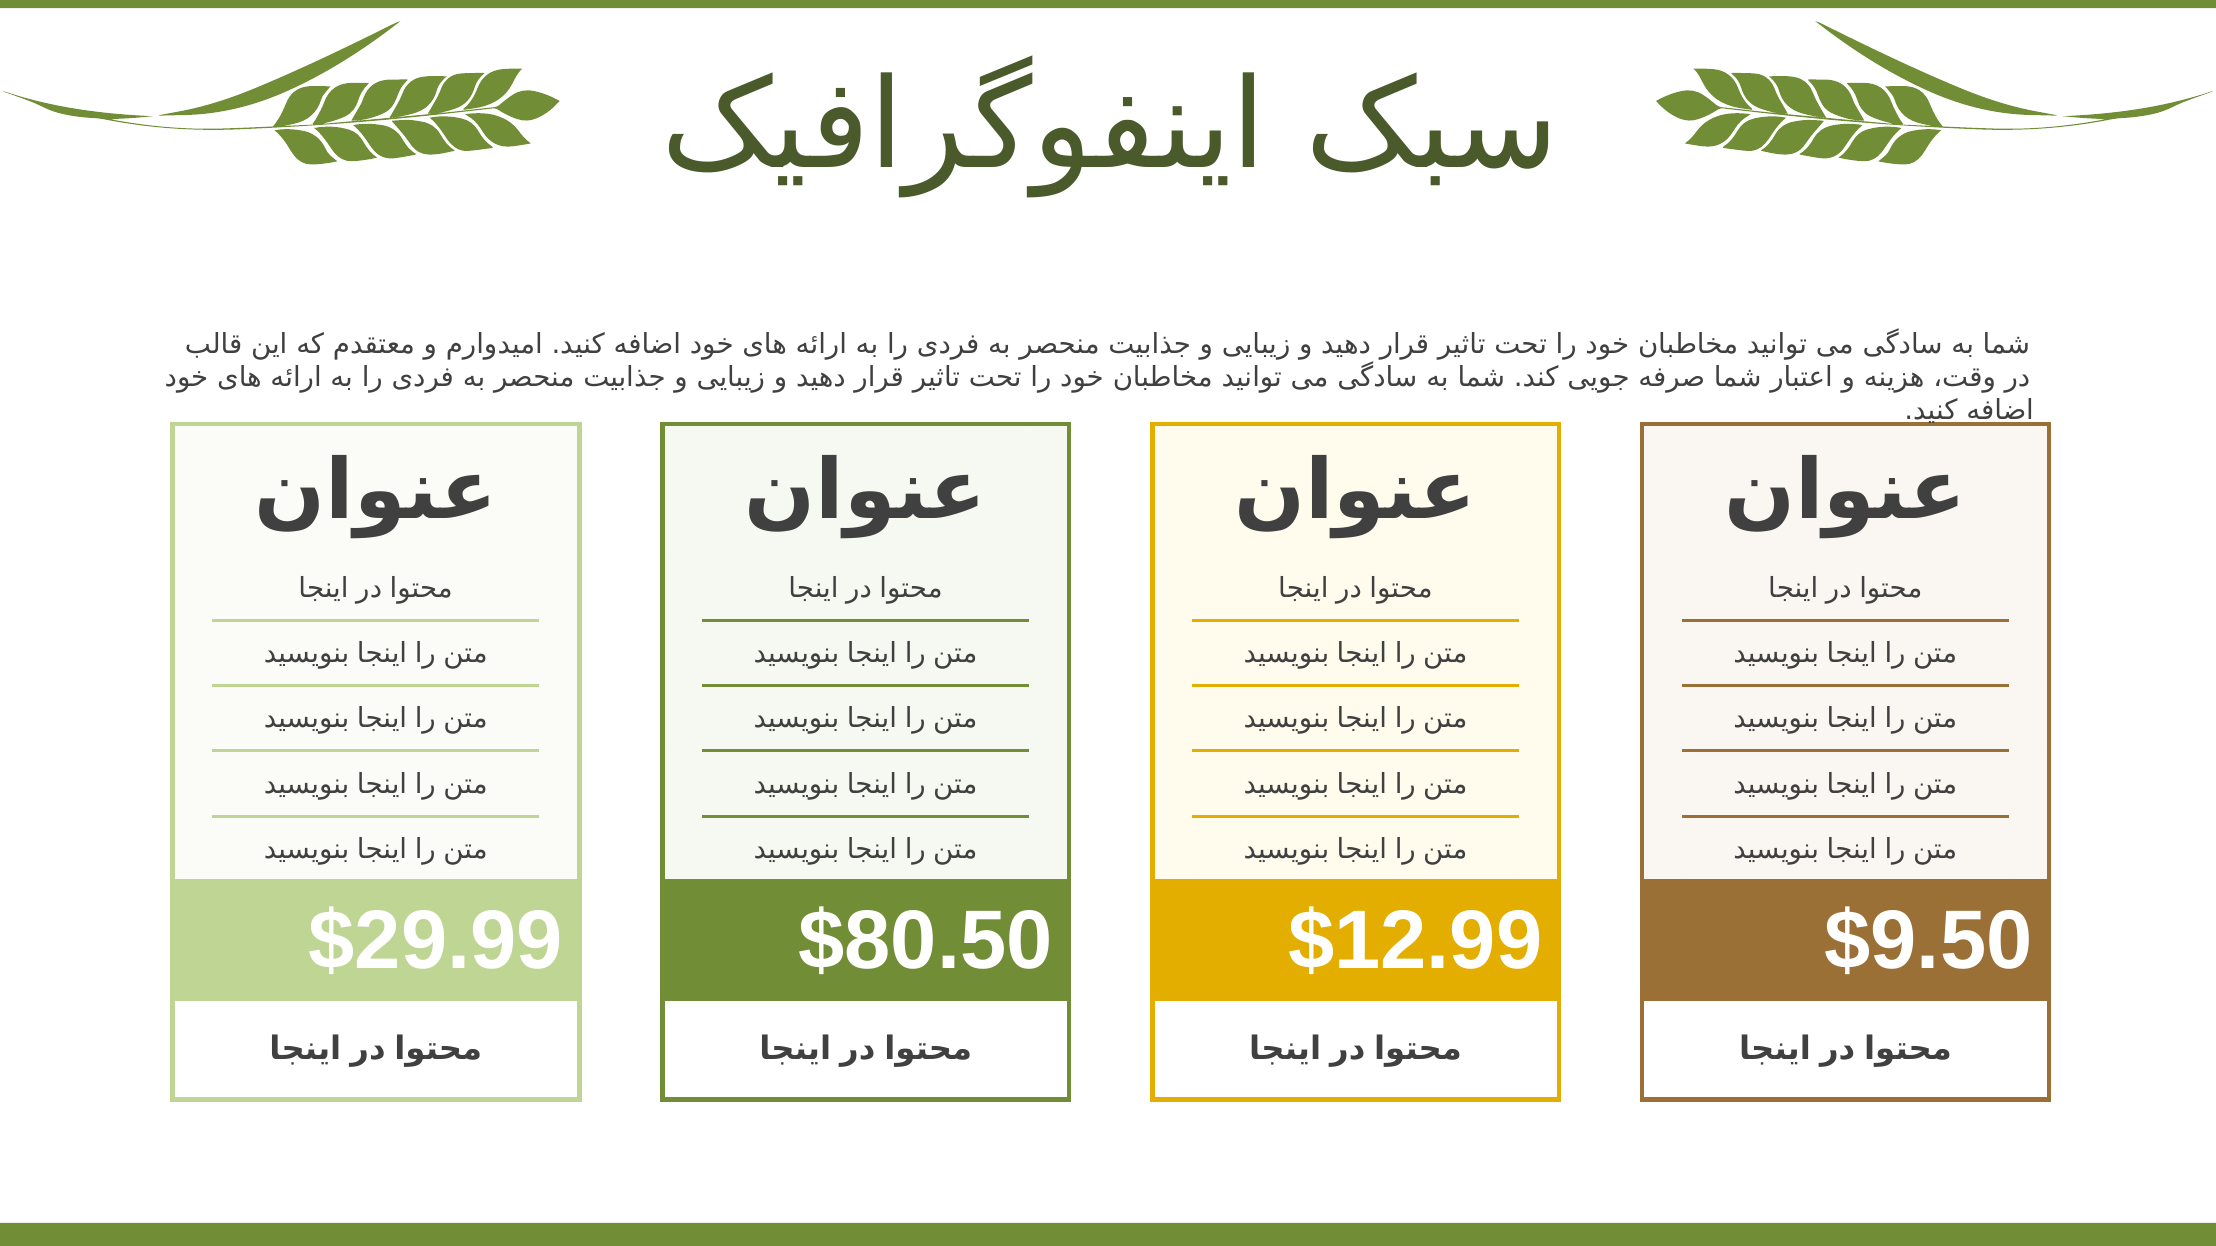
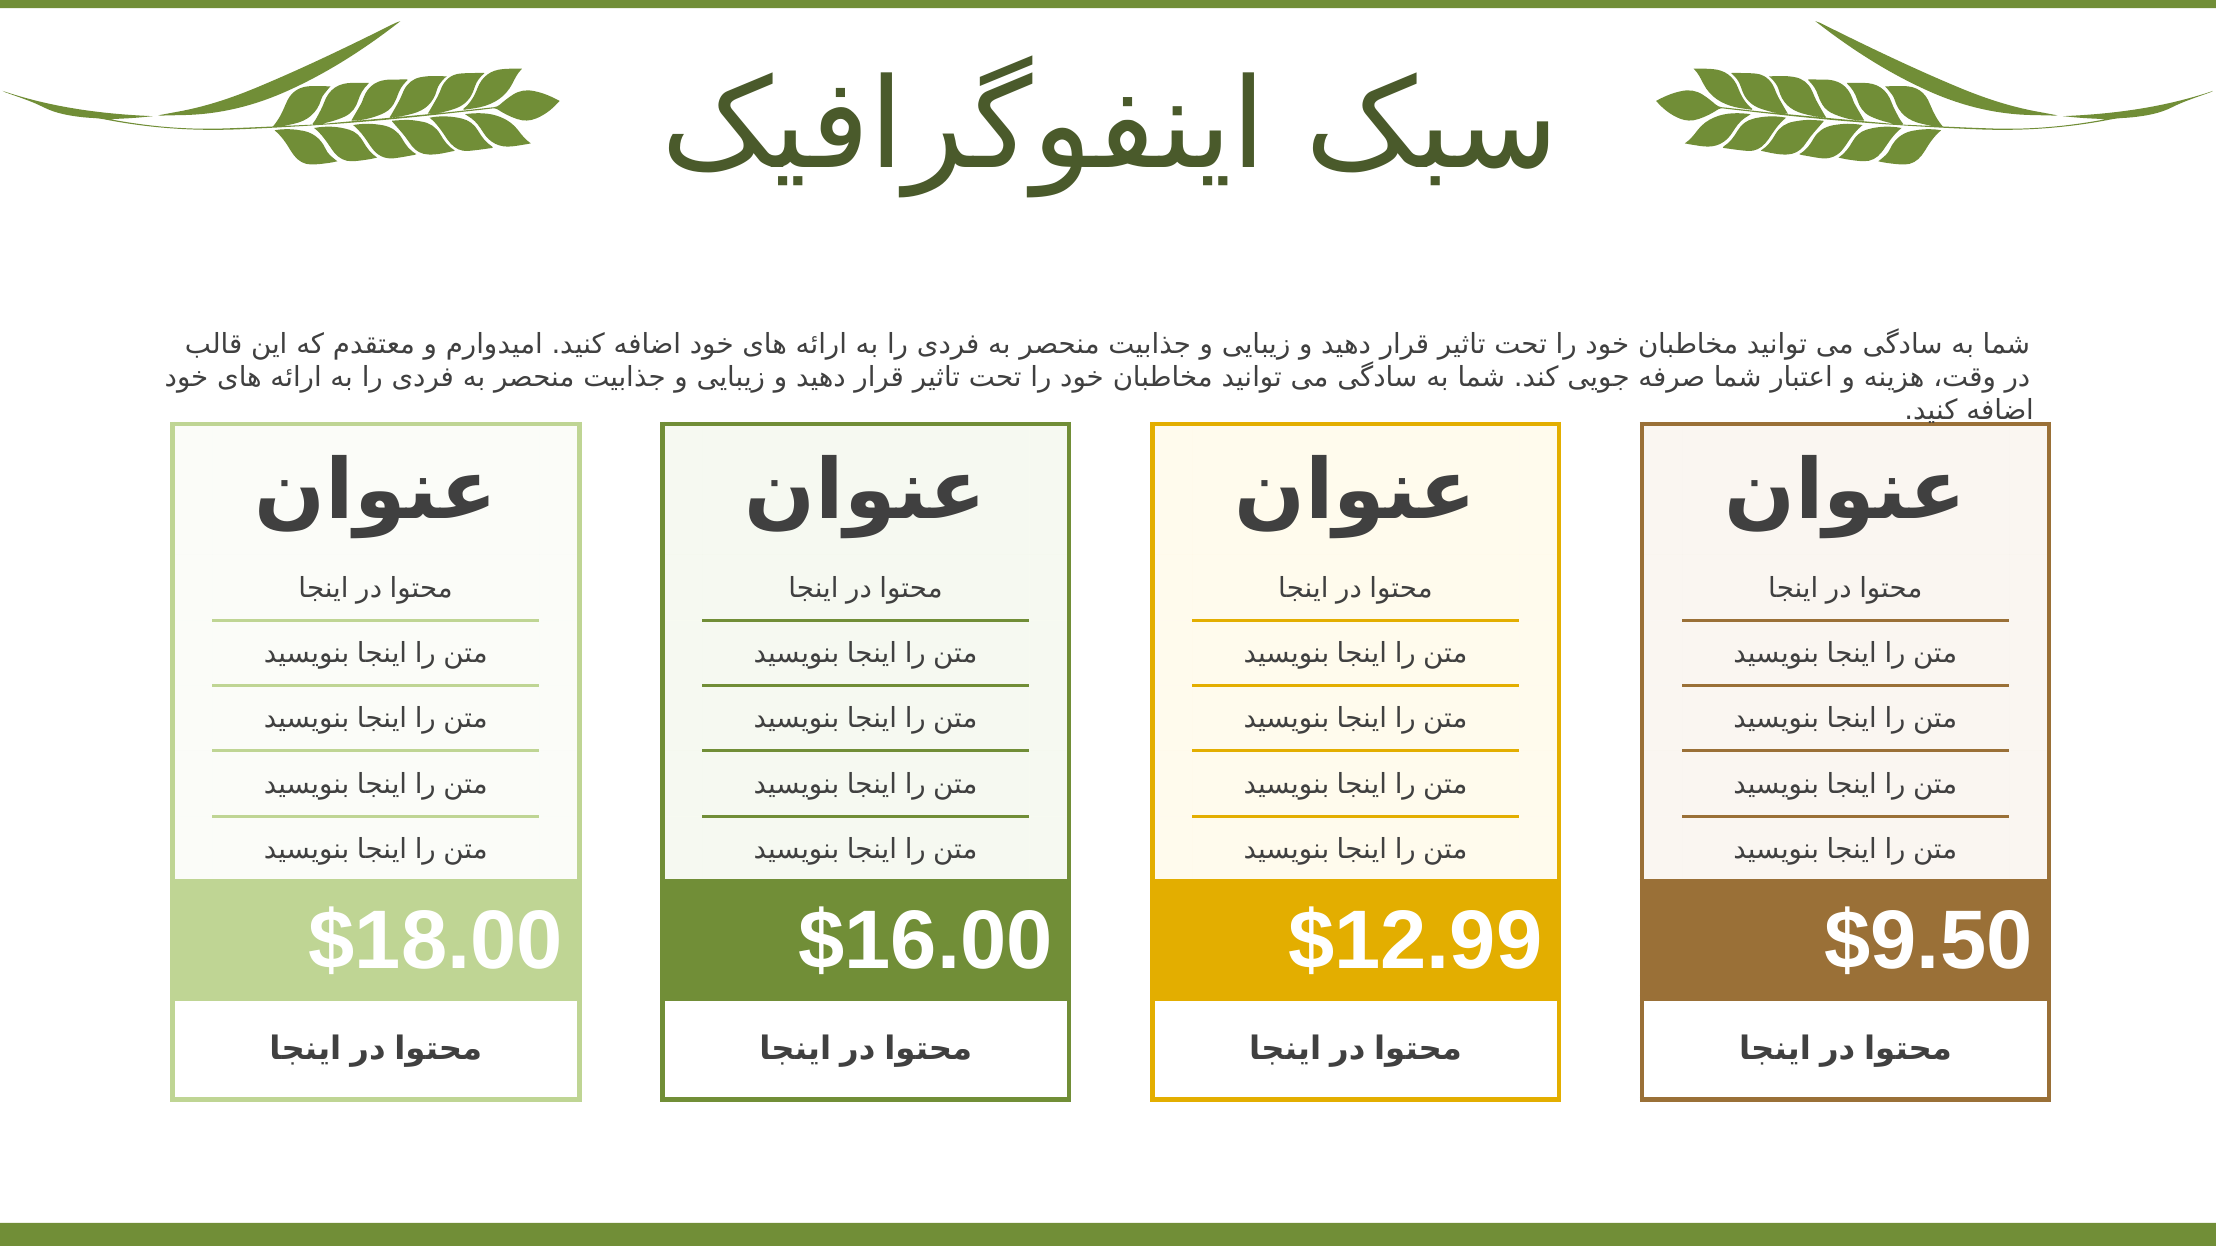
$29.99: $29.99 -> $18.00 (436, 941)
$80.50: $80.50 -> $16.00 (926, 941)
